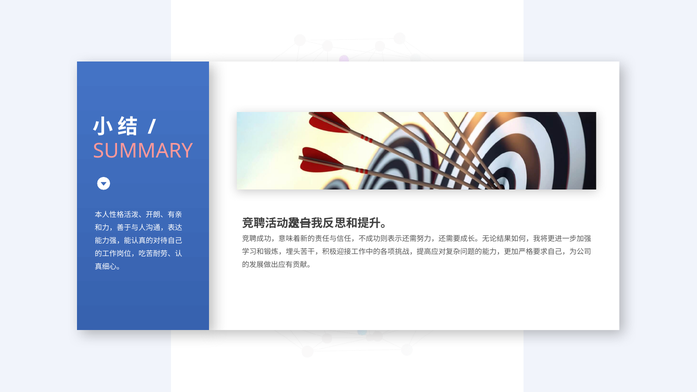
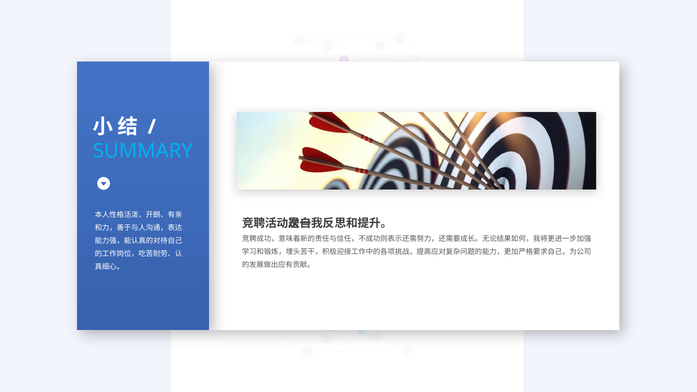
SUMMARY colour: pink -> light blue (143, 151)
